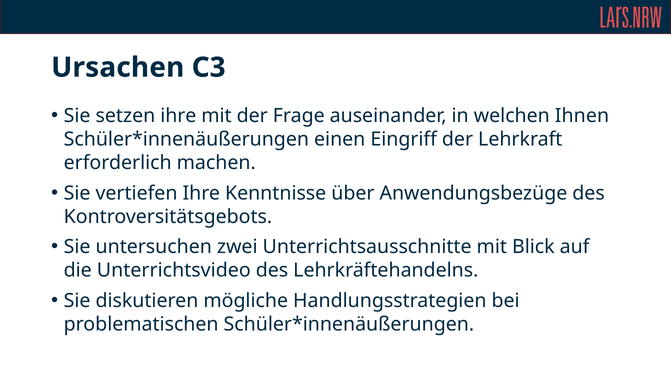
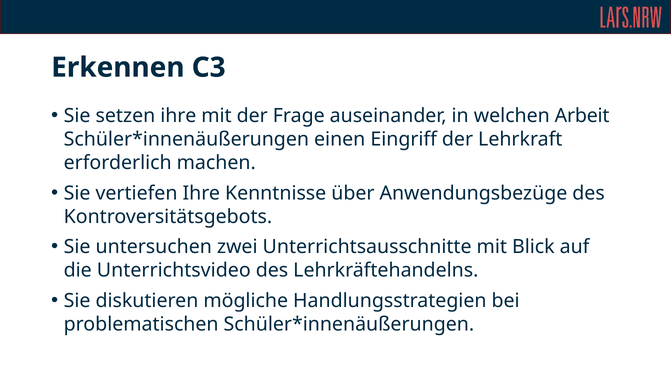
Ursachen: Ursachen -> Erkennen (118, 68)
Ihnen: Ihnen -> Arbeit (582, 116)
